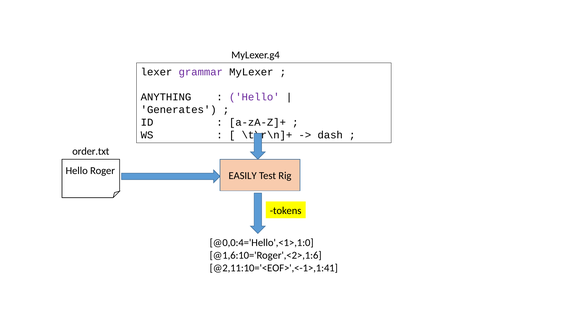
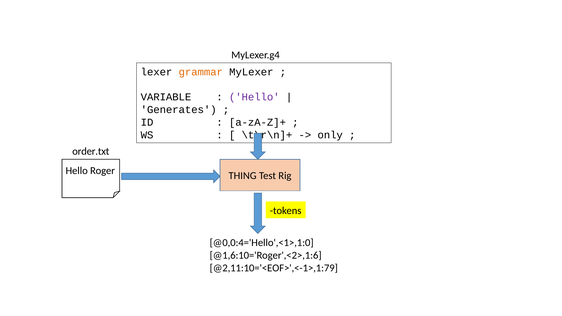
grammar colour: purple -> orange (201, 72)
ANYTHING: ANYTHING -> VARIABLE (166, 97)
dash: dash -> only (330, 135)
EASILY: EASILY -> THING (243, 176)
@2,11:10='<EOF>',<-1>,1:41: @2,11:10='<EOF>',<-1>,1:41 -> @2,11:10='<EOF>',<-1>,1:79 (274, 268)
